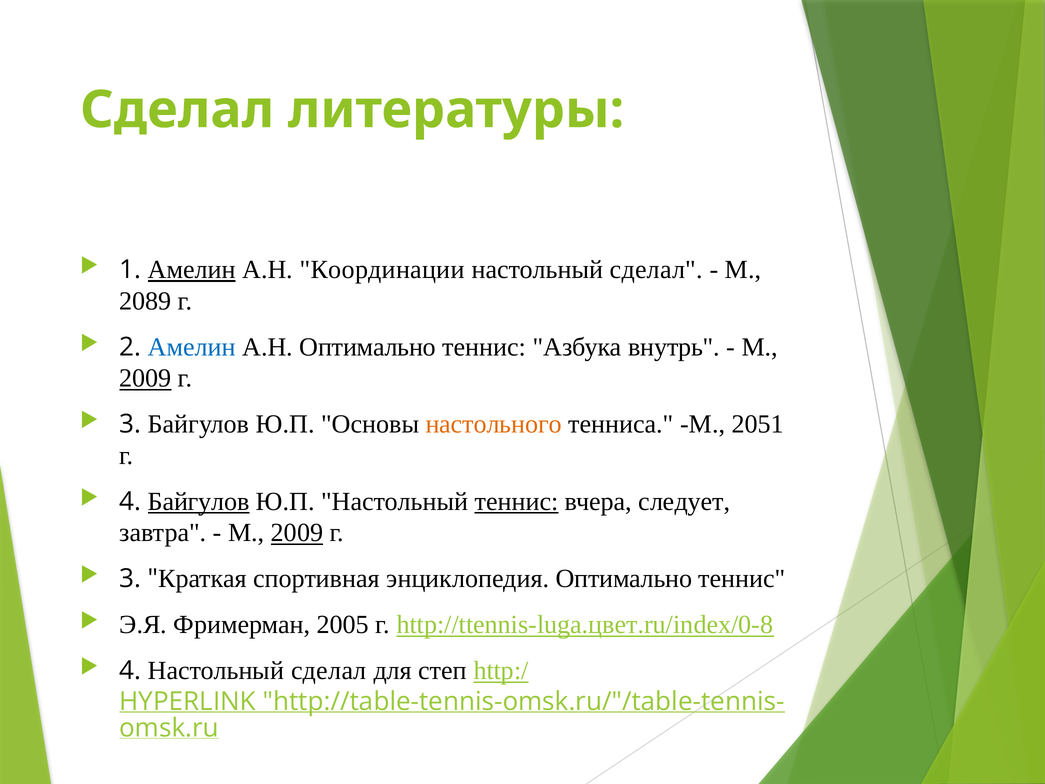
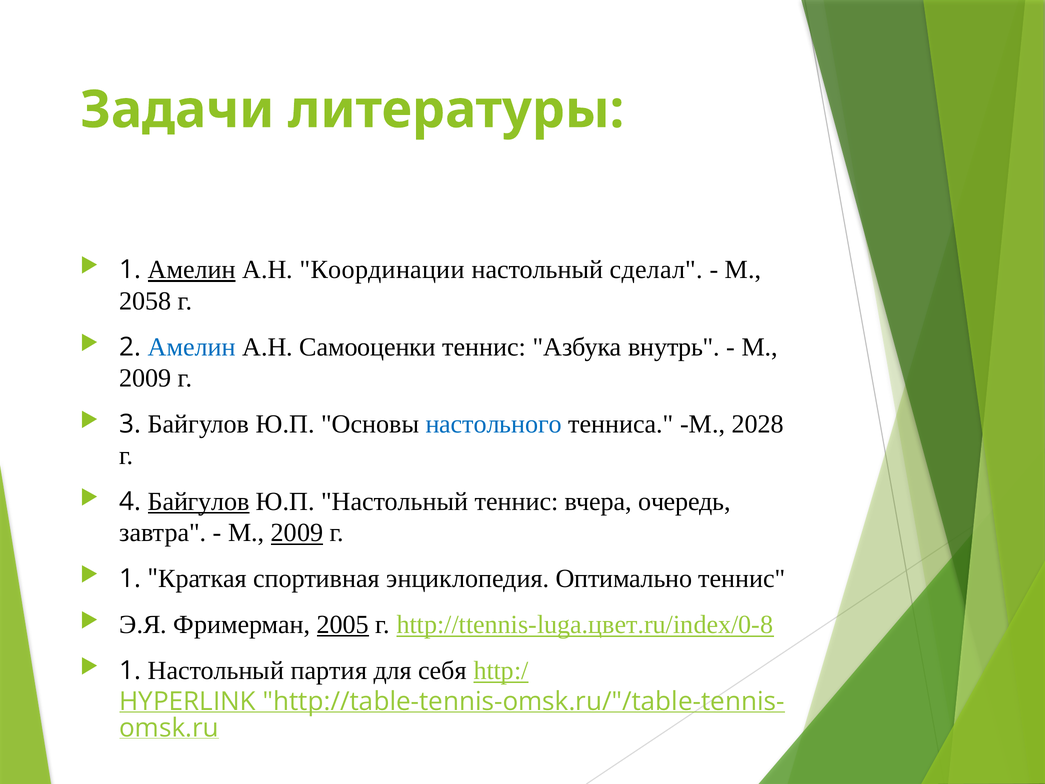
Сделал: Сделал -> Задачи (177, 110)
2089: 2089 -> 2058 (145, 301)
А.Н Оптимально: Оптимально -> Самооценки (368, 347)
2009 underline: present -> none (145, 378)
настольного colour: orange -> blue (494, 424)
2051: 2051 -> 2028 (758, 424)
теннис underline: present -> none (516, 501)
следует: следует -> очередь (684, 501)
3: 3 -> 1 (130, 579)
2005 underline: none -> present (343, 624)
4: 4 -> 1 (130, 670)
сделал: сделал -> партия (329, 670)
степ: степ -> себя (443, 670)
